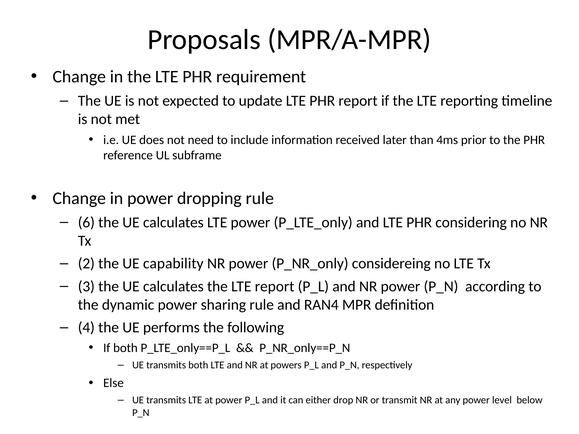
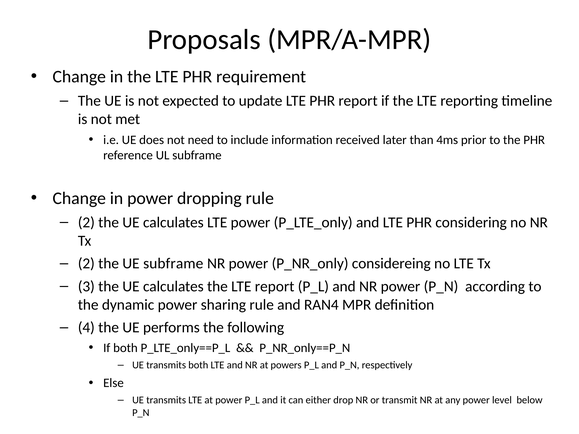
6: 6 -> 2 (86, 223)
UE capability: capability -> subframe (173, 264)
